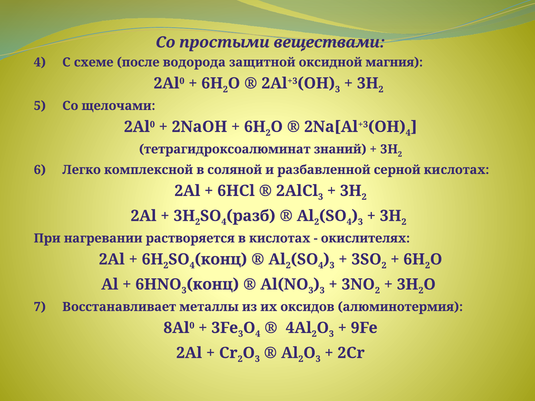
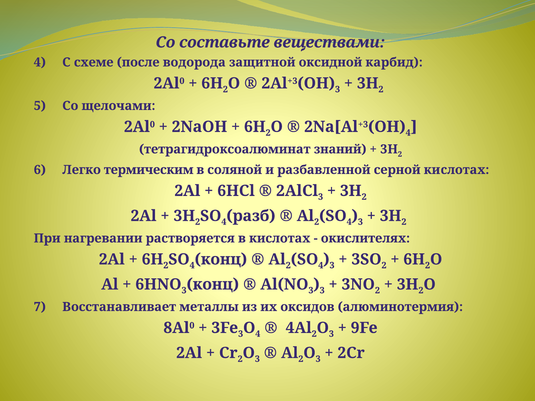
простыми: простыми -> составьте (225, 42)
магния: магния -> карбид (394, 62)
комплексной: комплексной -> термическим (149, 170)
